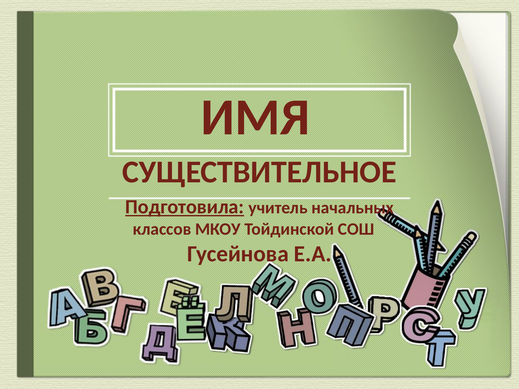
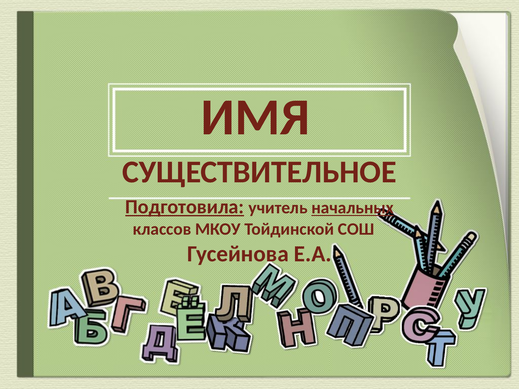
начальных underline: none -> present (353, 208)
